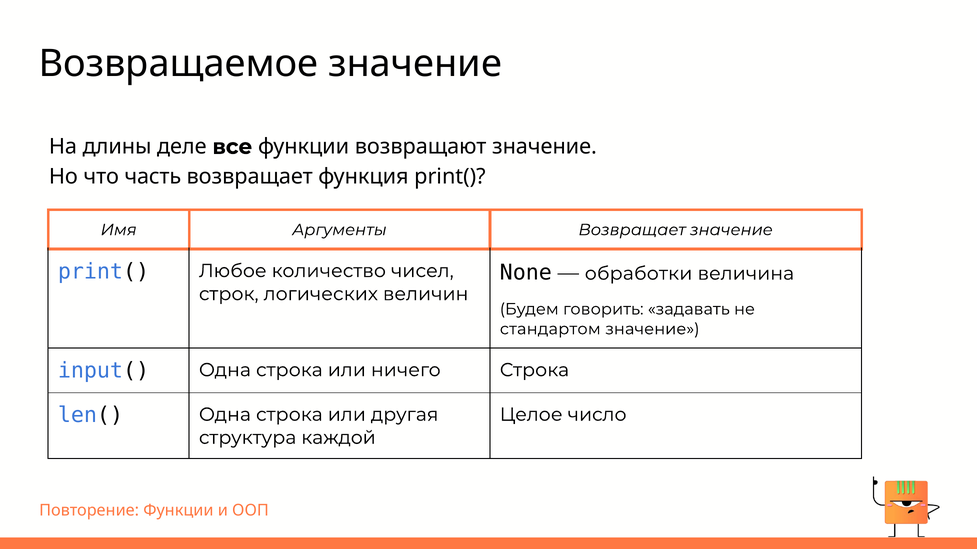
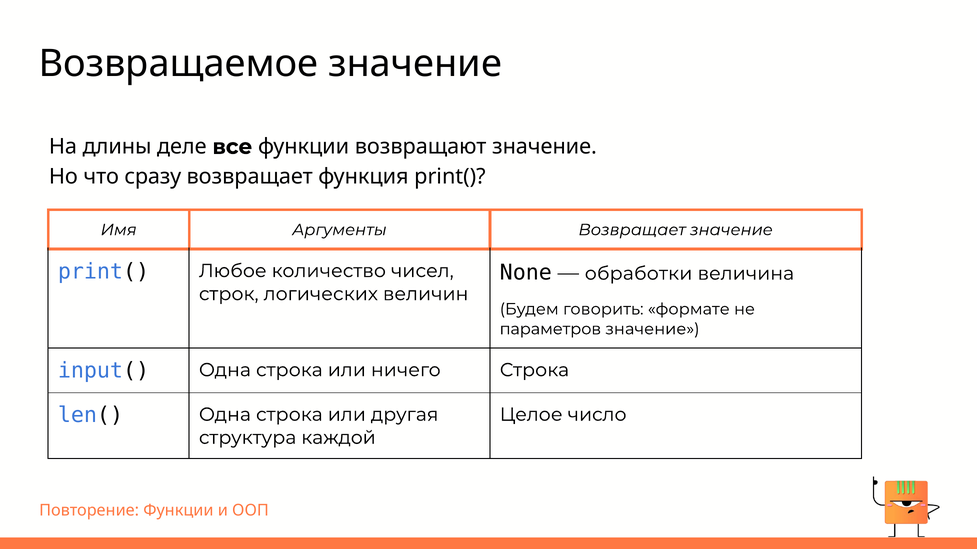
часть: часть -> сразу (153, 177)
задавать: задавать -> формате (689, 309)
стандартом: стандартом -> параметров (550, 329)
